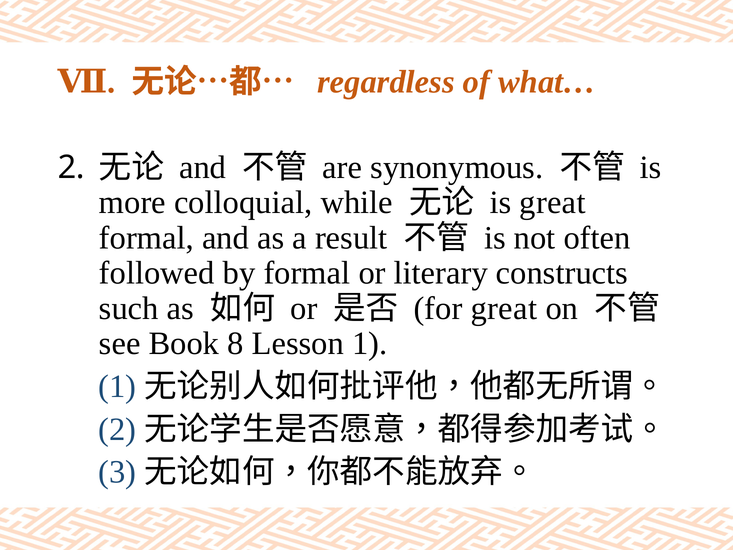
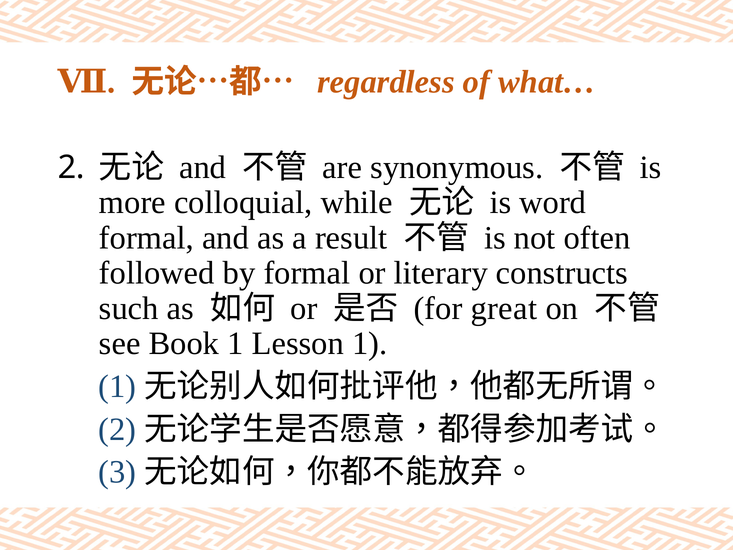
is great: great -> word (553, 203)
Book 8: 8 -> 1 (236, 343)
